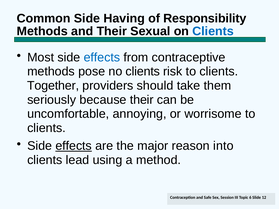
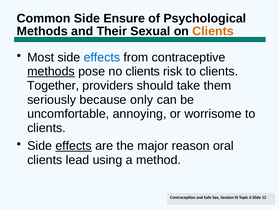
Having: Having -> Ensure (124, 19)
Responsibility: Responsibility -> Psychological (205, 19)
Clients colour: blue -> orange (213, 31)
methods underline: none -> present (51, 72)
because their: their -> only (142, 100)
into: into -> oral (223, 146)
